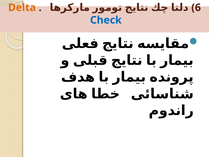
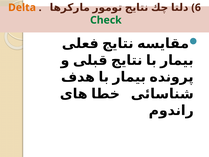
Check colour: blue -> green (106, 20)
